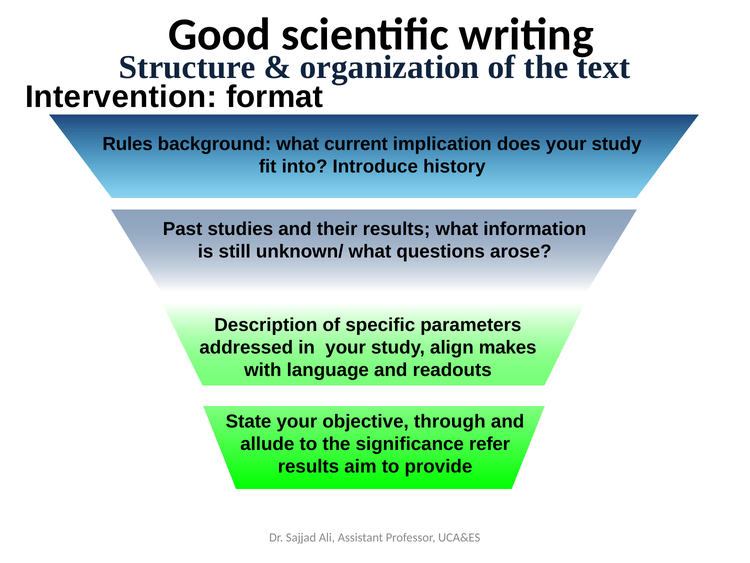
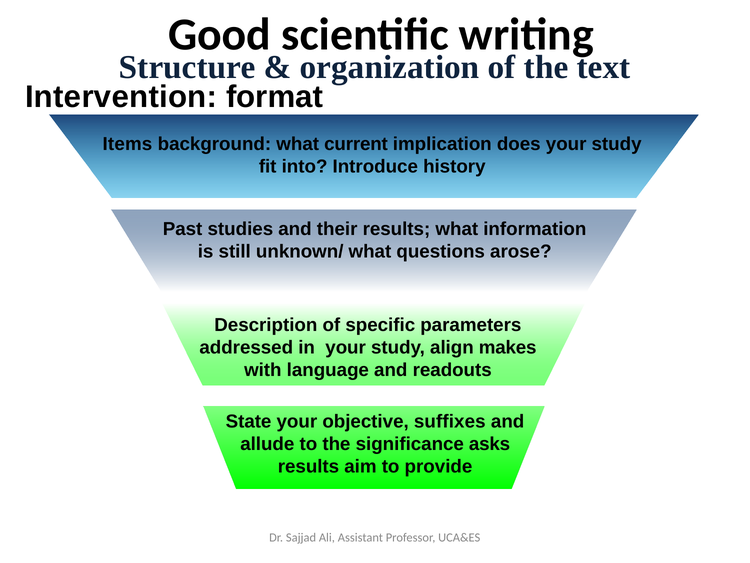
Rules: Rules -> Items (127, 144)
through: through -> suffixes (450, 421)
refer: refer -> asks (490, 444)
